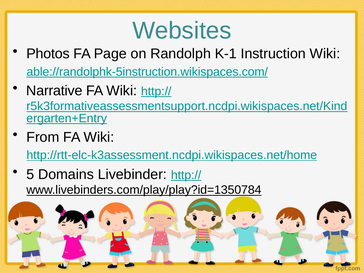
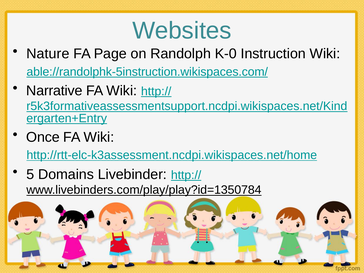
Photos: Photos -> Nature (48, 54)
K-1: K-1 -> K-0 (226, 54)
From: From -> Once (43, 137)
